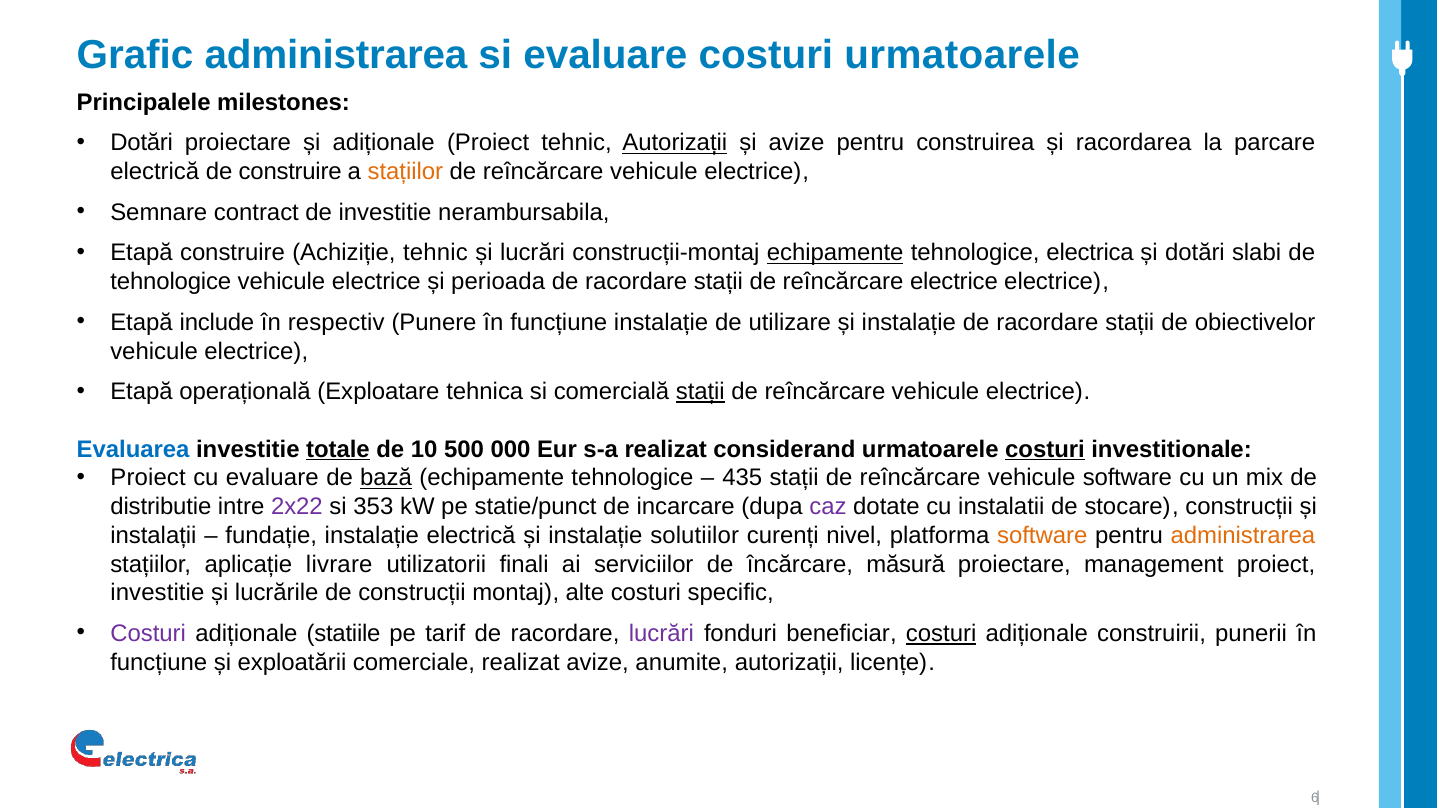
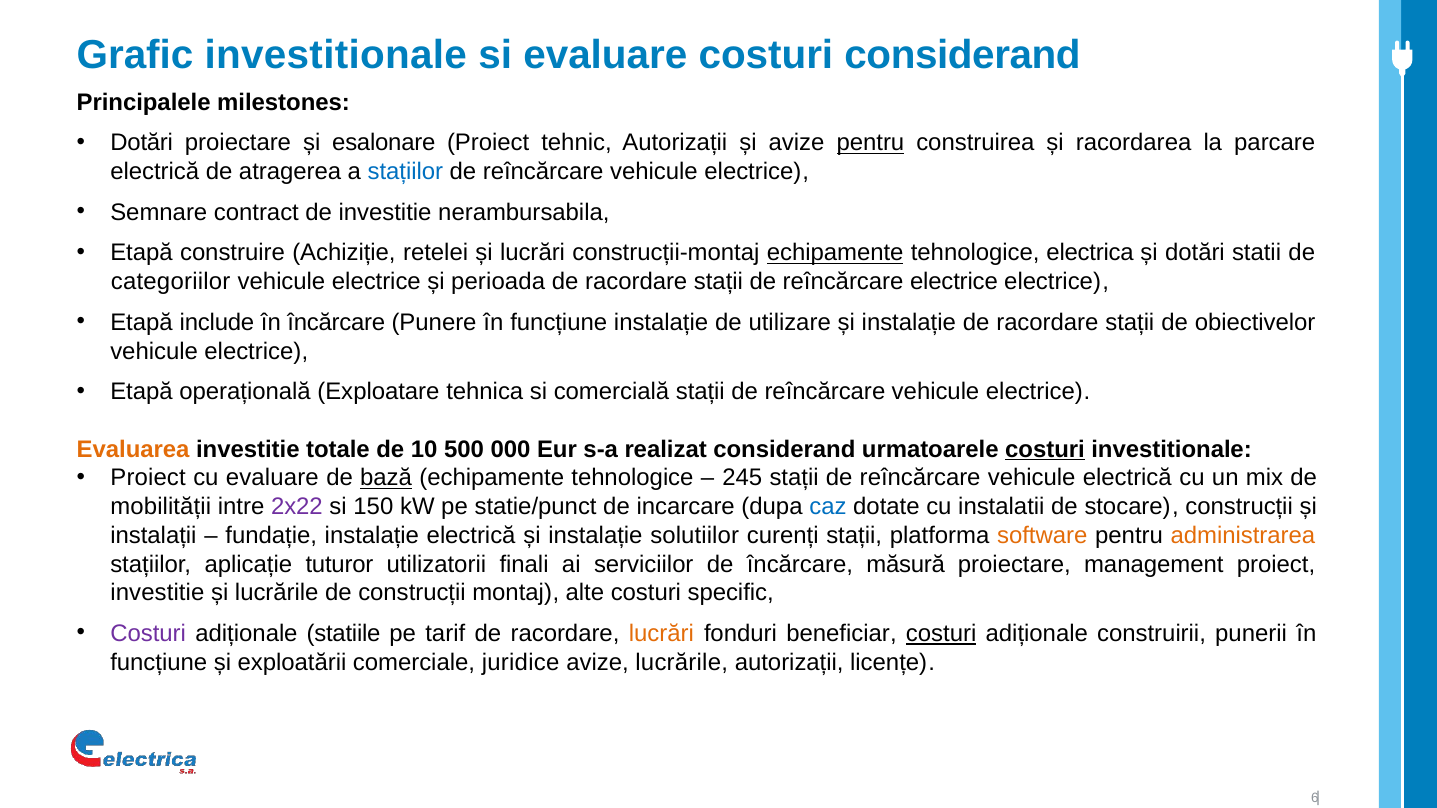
Grafic administrarea: administrarea -> investitionale (336, 55)
costuri urmatoarele: urmatoarele -> considerand (963, 55)
și adiționale: adiționale -> esalonare (384, 143)
Autorizații underline: present -> none (675, 143)
pentru underline: none -> present (870, 143)
de construire: construire -> atragerea (290, 172)
stațiilor colour: orange -> blue (405, 172)
Achiziție tehnic: tehnic -> retelei (436, 253)
slabi: slabi -> statii (1257, 253)
tehnologice: tehnologice -> categoriilor (171, 282)
în respectiv: respectiv -> încărcare (336, 323)
stații underline: present -> none (700, 392)
Evaluarea colour: blue -> orange (133, 449)
totale underline: present -> none (338, 449)
435: 435 -> 245 (742, 478)
vehicule software: software -> electrică (1127, 478)
distributie: distributie -> mobilității (161, 507)
353: 353 -> 150 (373, 507)
caz colour: purple -> blue (828, 507)
curenți nivel: nivel -> stații (854, 536)
livrare: livrare -> tuturor (339, 564)
lucrări colour: purple -> orange (661, 634)
comerciale realizat: realizat -> juridice (521, 663)
avize anumite: anumite -> lucrările (682, 663)
